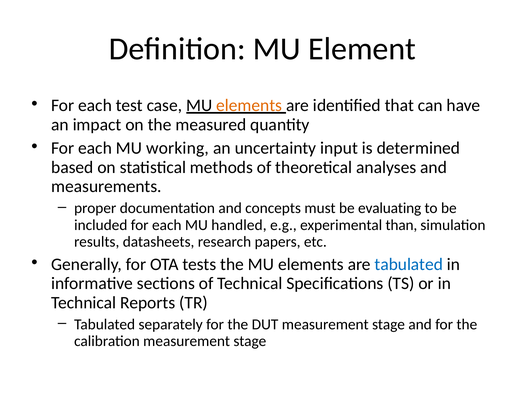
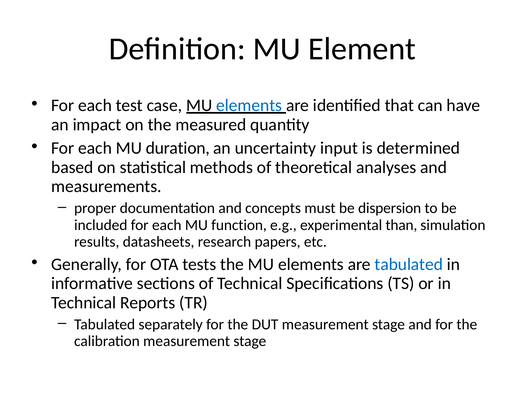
elements colour: orange -> blue (249, 105)
working: working -> duration (178, 148)
evaluating: evaluating -> dispersion (390, 208)
handled: handled -> function (239, 225)
